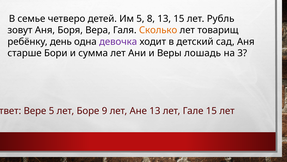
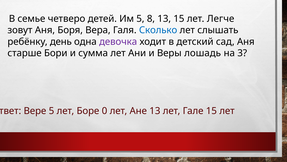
Рубль: Рубль -> Легче (221, 19)
Сколько colour: orange -> blue (158, 30)
товарищ: товарищ -> слышать (218, 30)
9: 9 -> 0 (104, 110)
